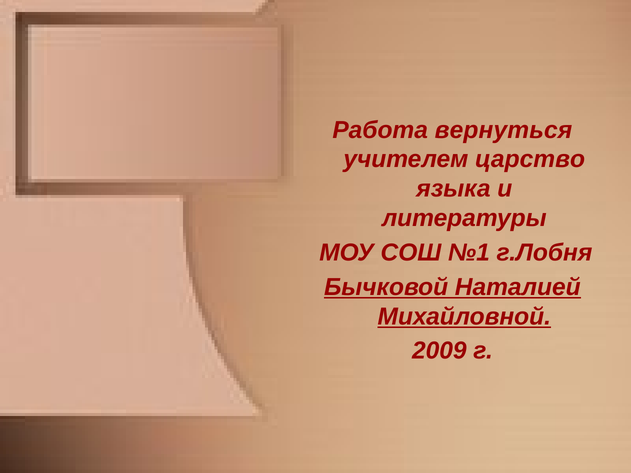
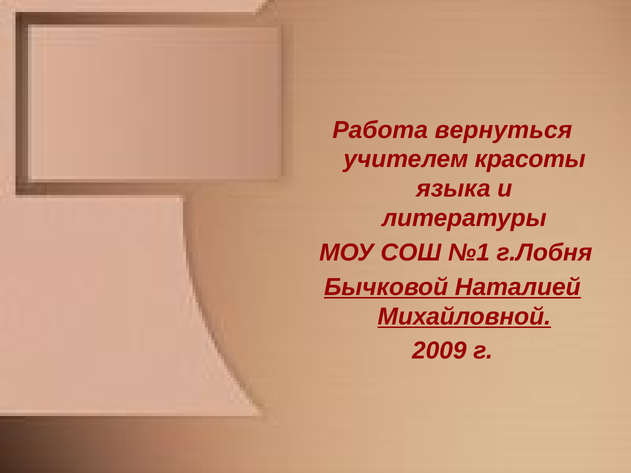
царство: царство -> красоты (530, 159)
